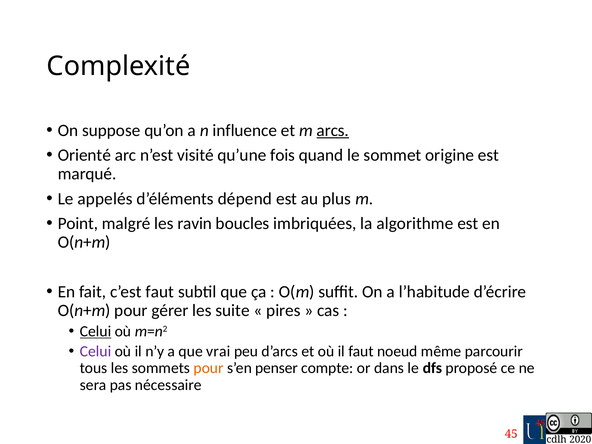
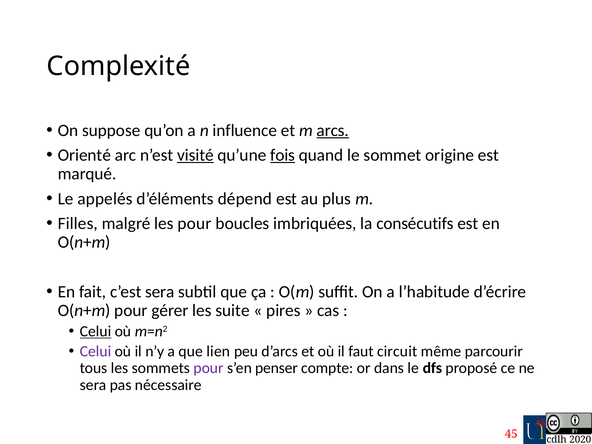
visité underline: none -> present (195, 155)
fois underline: none -> present (283, 155)
Point: Point -> Filles (78, 223)
les ravin: ravin -> pour (194, 223)
algorithme: algorithme -> consécutifs (415, 223)
c’est faut: faut -> sera (160, 292)
vrai: vrai -> lien (218, 351)
noeud: noeud -> circuit (397, 351)
pour colour: orange -> purple (209, 368)
